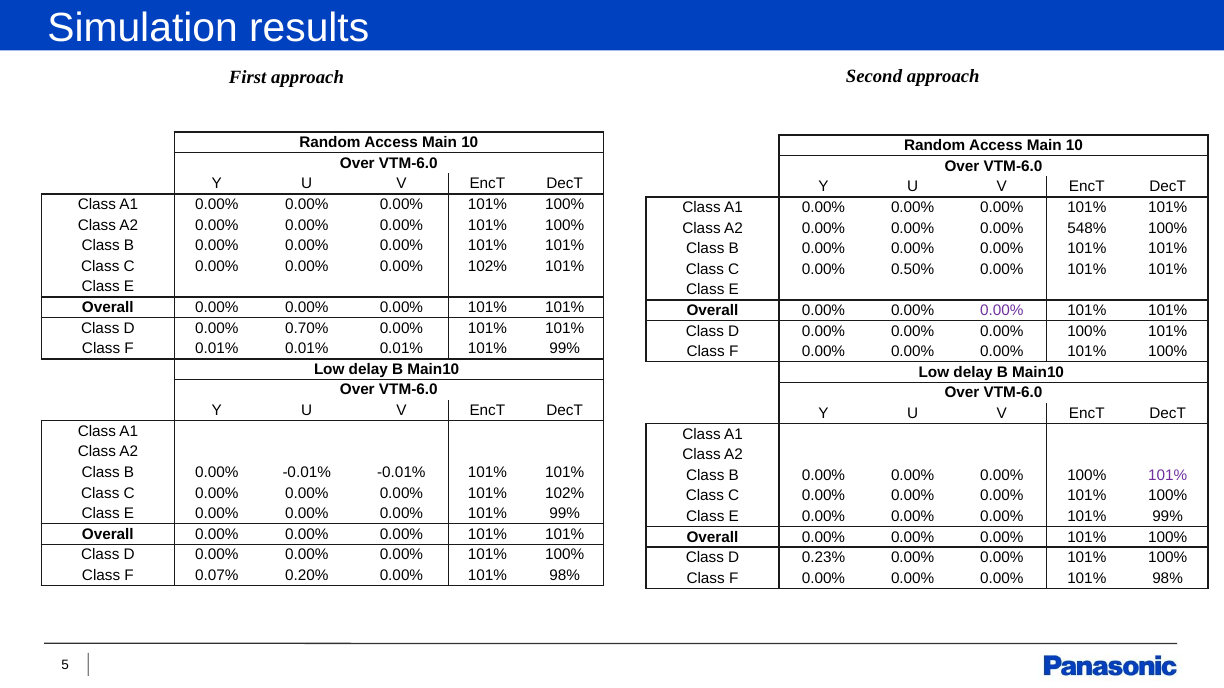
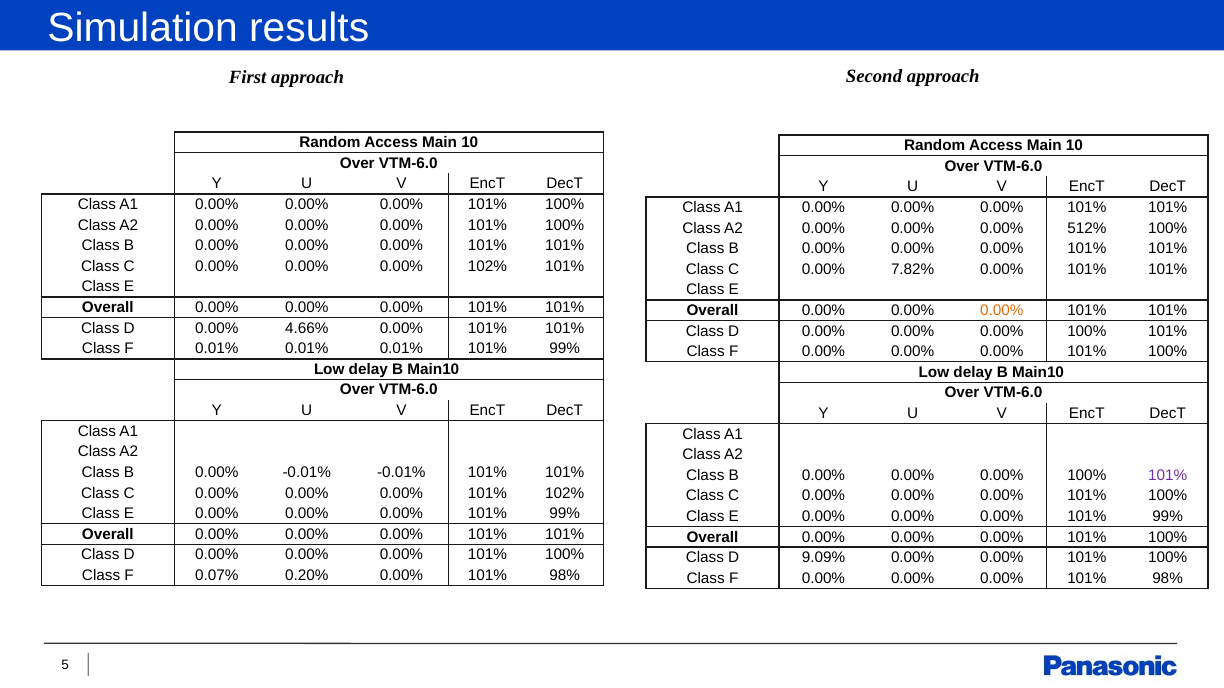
548%: 548% -> 512% (1087, 228)
0.50%: 0.50% -> 7.82% (913, 269)
0.00% colour: purple -> orange (1002, 311)
0.70%: 0.70% -> 4.66% (307, 328)
0.23%: 0.23% -> 9.09% (824, 558)
